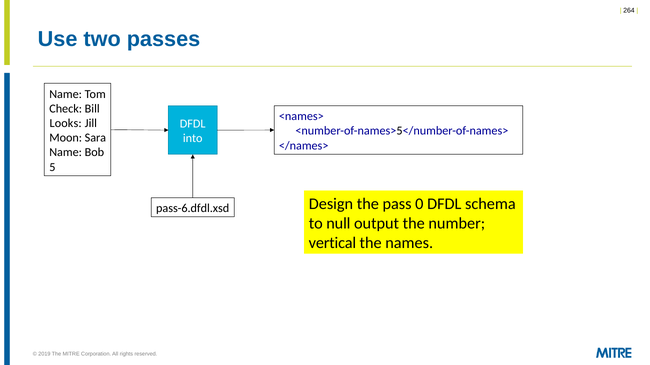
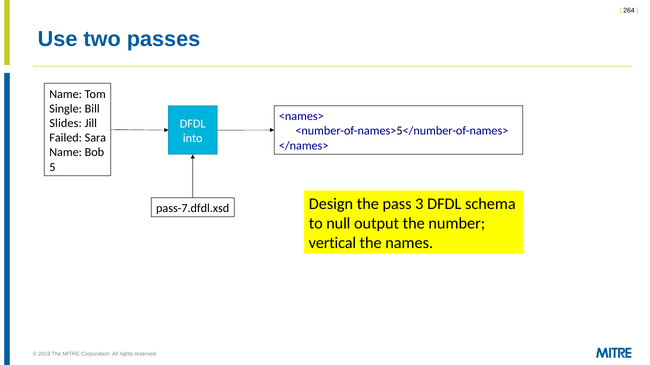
Check: Check -> Single (66, 109)
Looks: Looks -> Slides (66, 123)
Moon: Moon -> Failed (66, 138)
0: 0 -> 3 (419, 204)
pass-6.dfdl.xsd: pass-6.dfdl.xsd -> pass-7.dfdl.xsd (193, 208)
